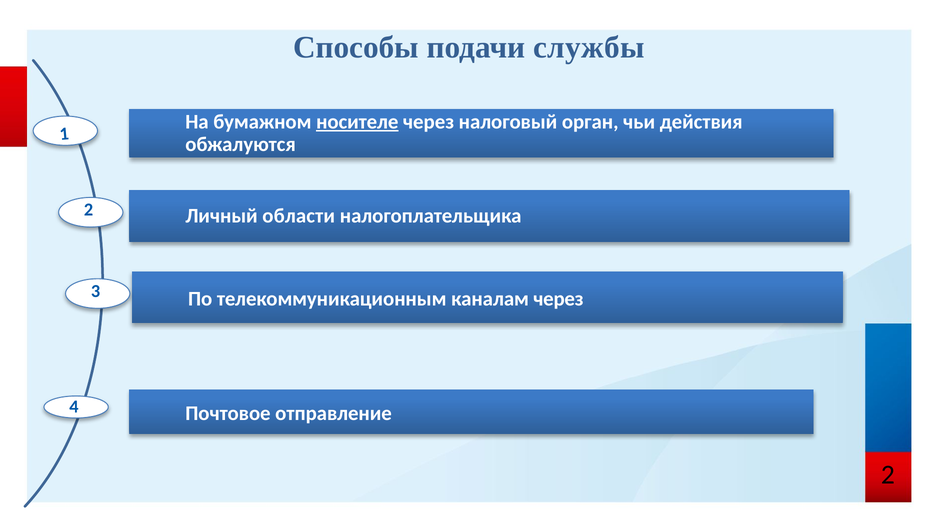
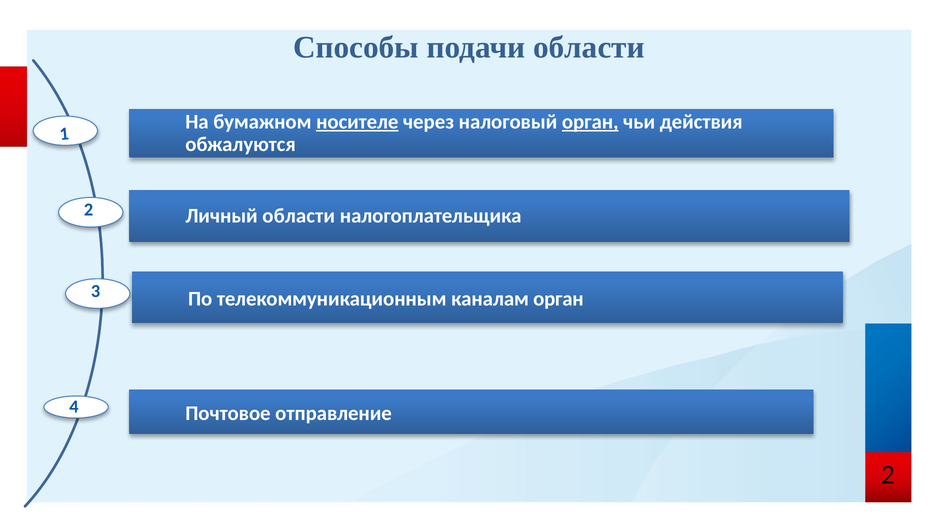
подачи службы: службы -> области (589, 48)
орган underline: none -> present (590, 122)
каналам через: через -> орган (558, 298)
